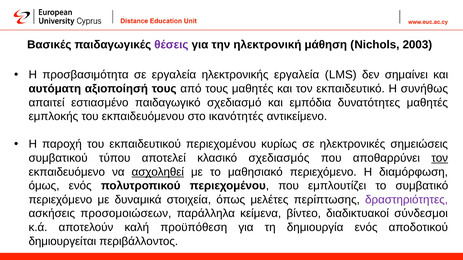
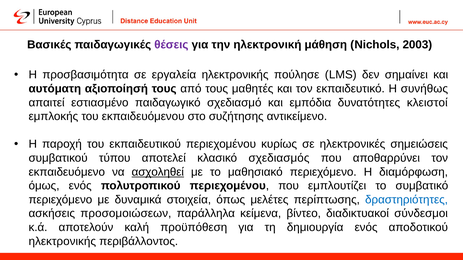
ηλεκτρονικής εργαλεία: εργαλεία -> πούλησε (297, 75)
δυνατότητες μαθητές: μαθητές -> κλειστοί (427, 103)
ικανότητές: ικανότητές -> συζήτησης (236, 117)
τον underline: present -> none (440, 158)
δραστηριότητες colour: purple -> blue (407, 200)
δημιουργείται: δημιουργείται -> ηλεκτρονικής (62, 242)
